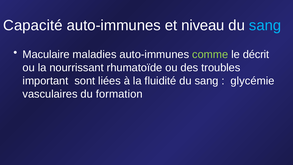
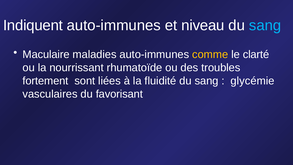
Capacité: Capacité -> Indiquent (33, 25)
comme colour: light green -> yellow (210, 54)
décrit: décrit -> clarté (256, 54)
important: important -> fortement (45, 81)
formation: formation -> favorisant (119, 94)
